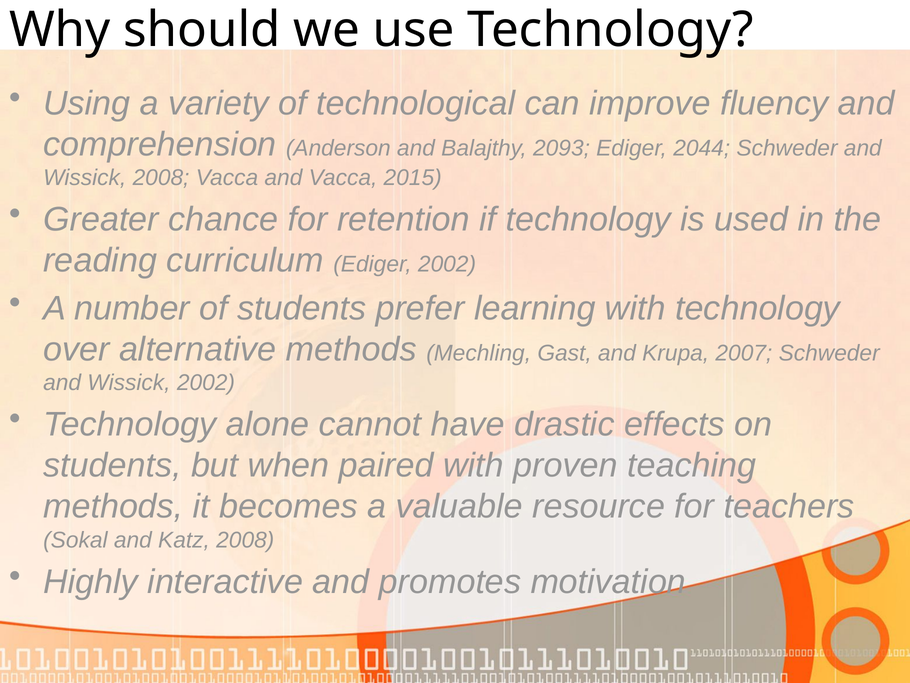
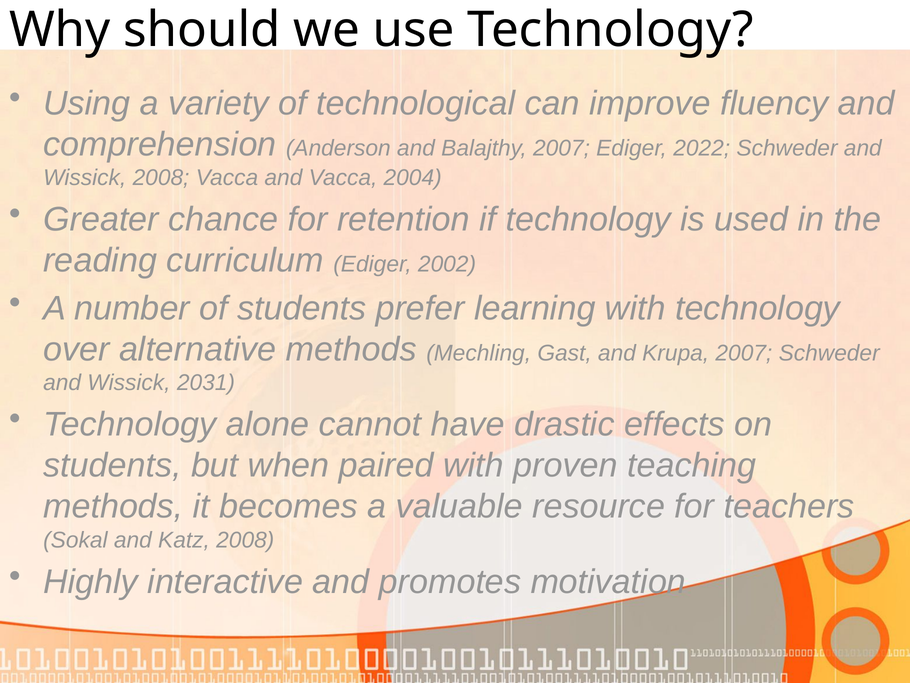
Balajthy 2093: 2093 -> 2007 (561, 148)
2044: 2044 -> 2022 (702, 148)
2015: 2015 -> 2004 (413, 178)
Wissick 2002: 2002 -> 2031 (206, 383)
